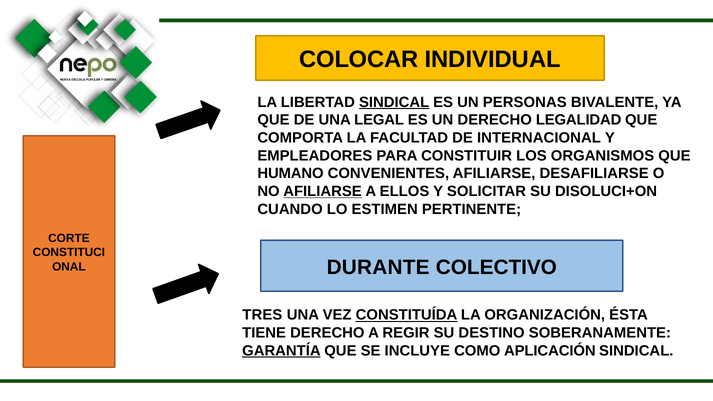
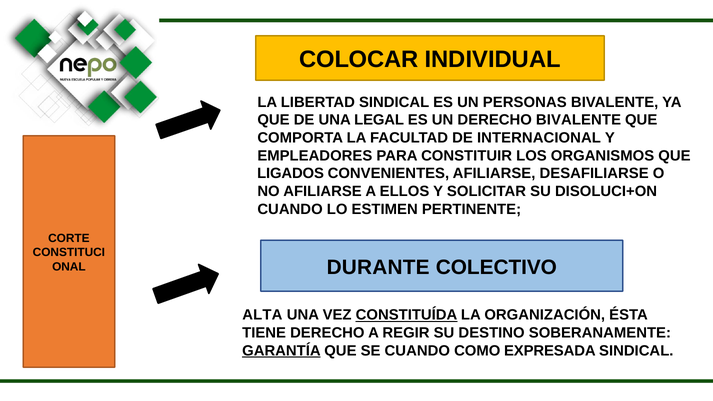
SINDICAL underline: present -> none (394, 102)
DERECHO LEGALIDAD: LEGALIDAD -> BIVALENTE (579, 120)
HUMANO: HUMANO -> LIGADOS (291, 174)
AFILIARSE underline: present -> none (323, 191)
TRES: TRES -> ALTA (262, 315)
SE INCLUYE: INCLUYE -> CUANDO (417, 351)
APLICACIÓN: APLICACIÓN -> EXPRESADA (550, 351)
